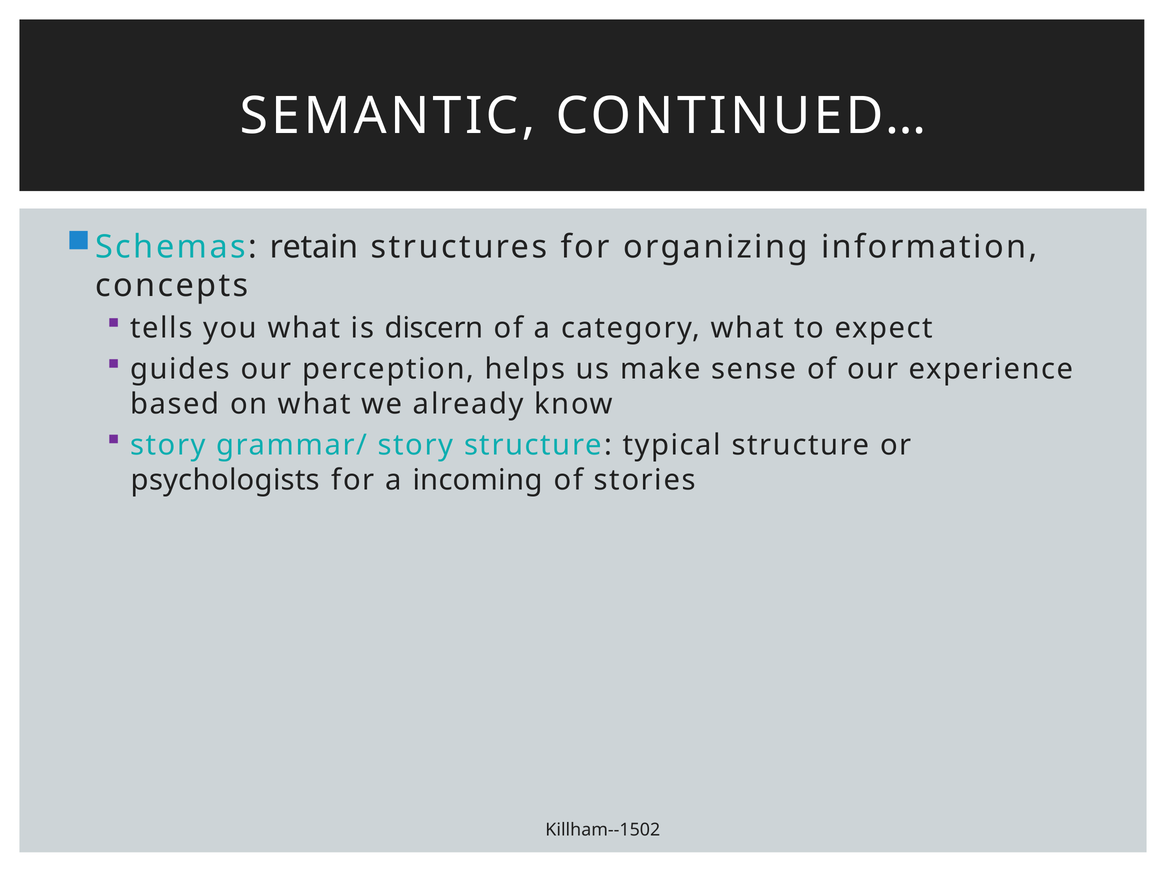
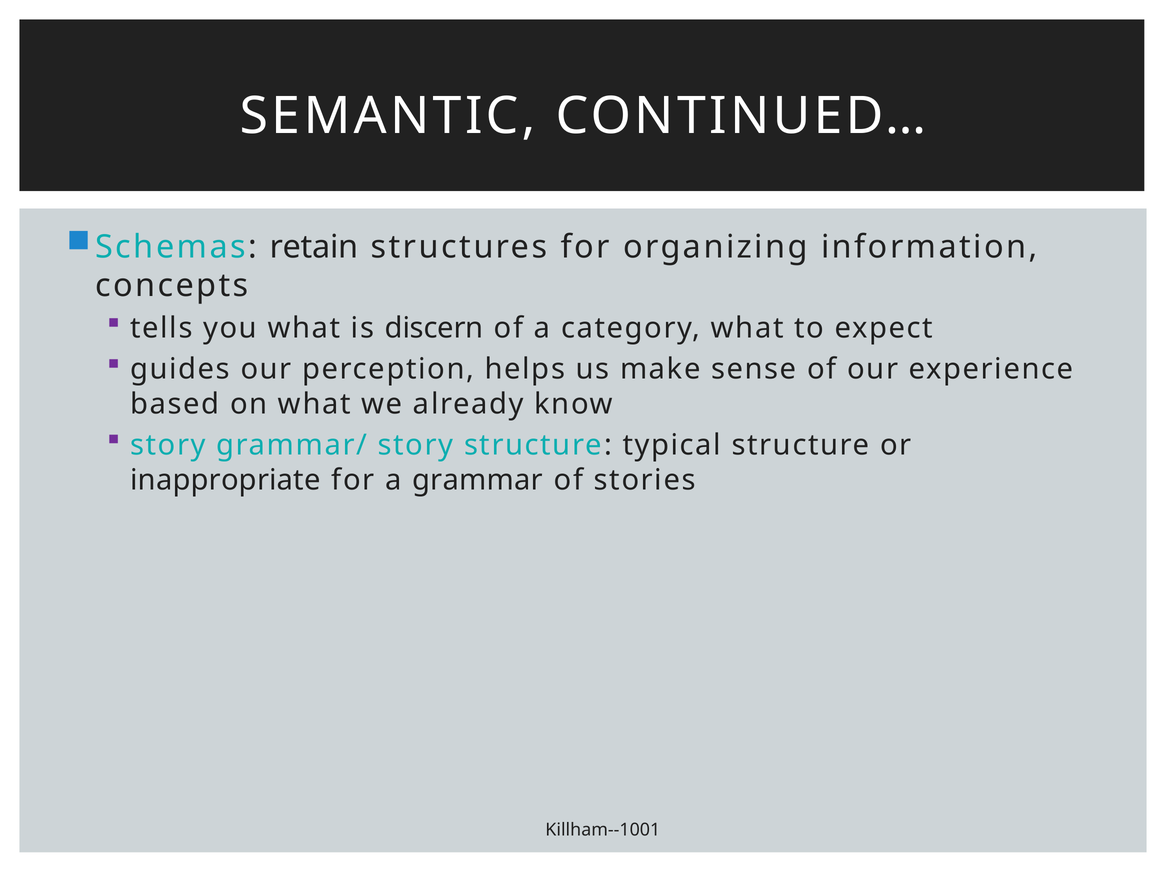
psychologists: psychologists -> inappropriate (225, 480)
incoming: incoming -> grammar (478, 480)
Killham--1502: Killham--1502 -> Killham--1001 (603, 830)
